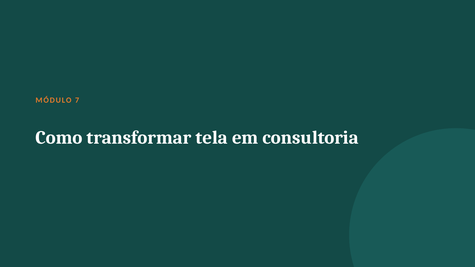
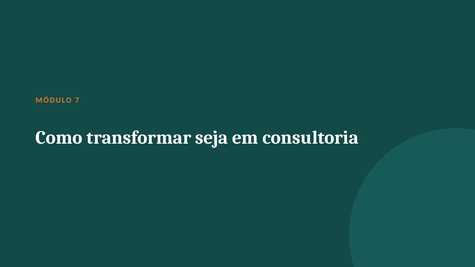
tela: tela -> seja (212, 138)
